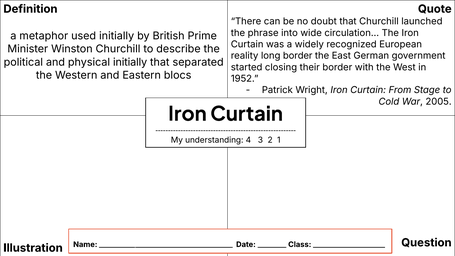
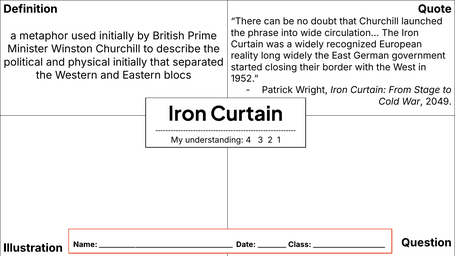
long border: border -> widely (298, 56)
2005: 2005 -> 2049 (439, 102)
